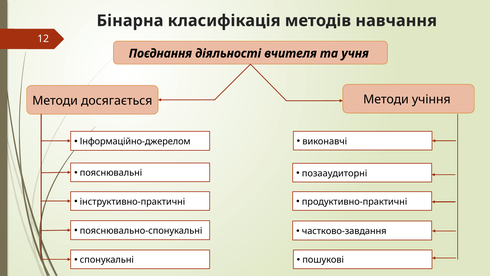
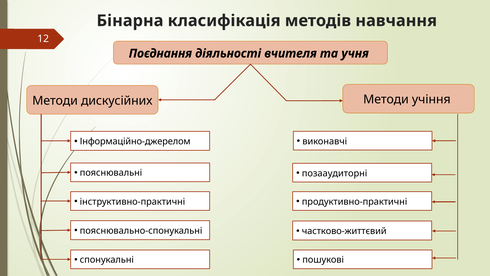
досягається: досягається -> дискусійних (117, 101)
частково-завдання: частково-завдання -> частково-життєвий (344, 231)
